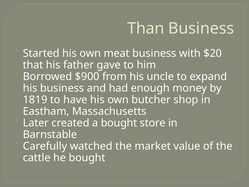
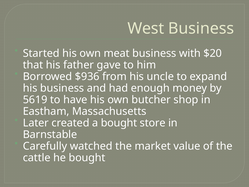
Than: Than -> West (146, 28)
$900: $900 -> $936 (87, 76)
1819: 1819 -> 5619 (35, 100)
